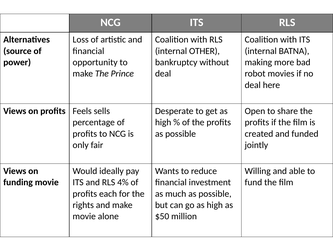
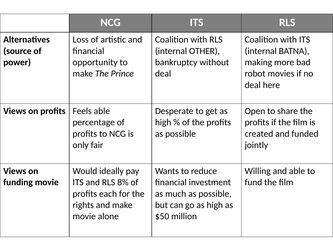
Feels sells: sells -> able (102, 111)
4%: 4% -> 8% (123, 182)
